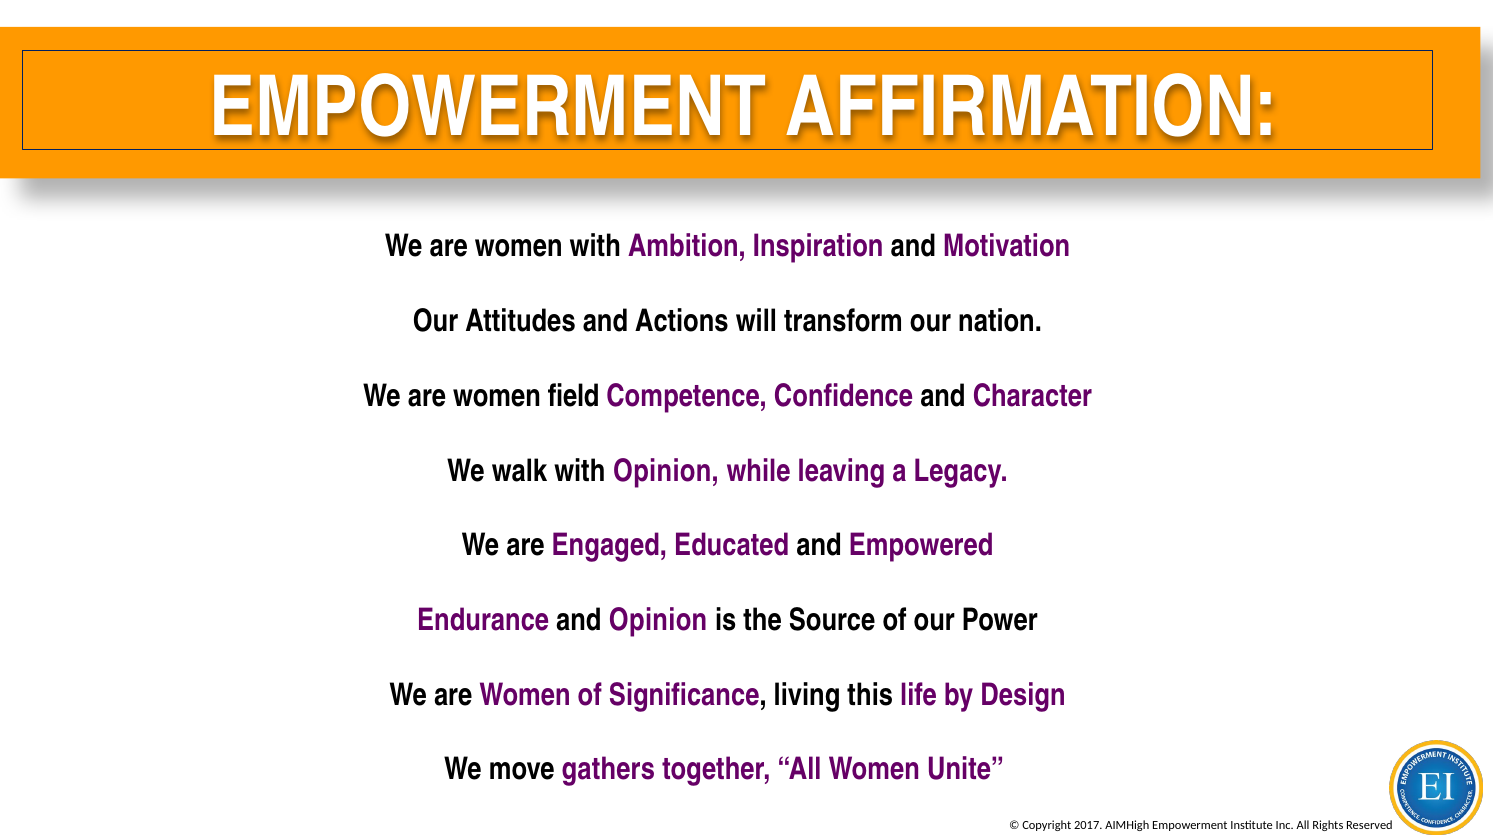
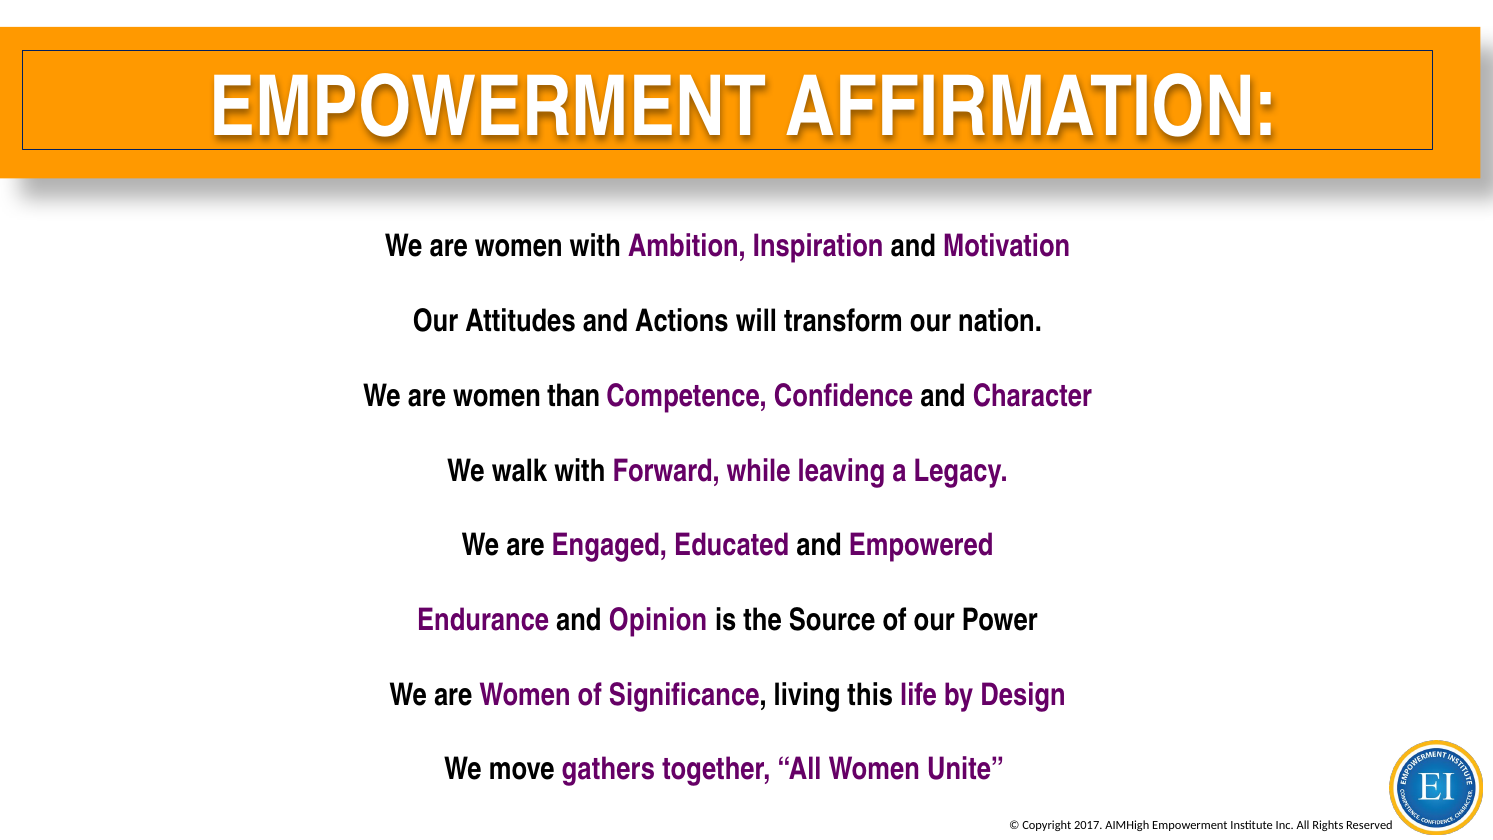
field: field -> than (574, 396)
with Opinion: Opinion -> Forward (666, 471)
